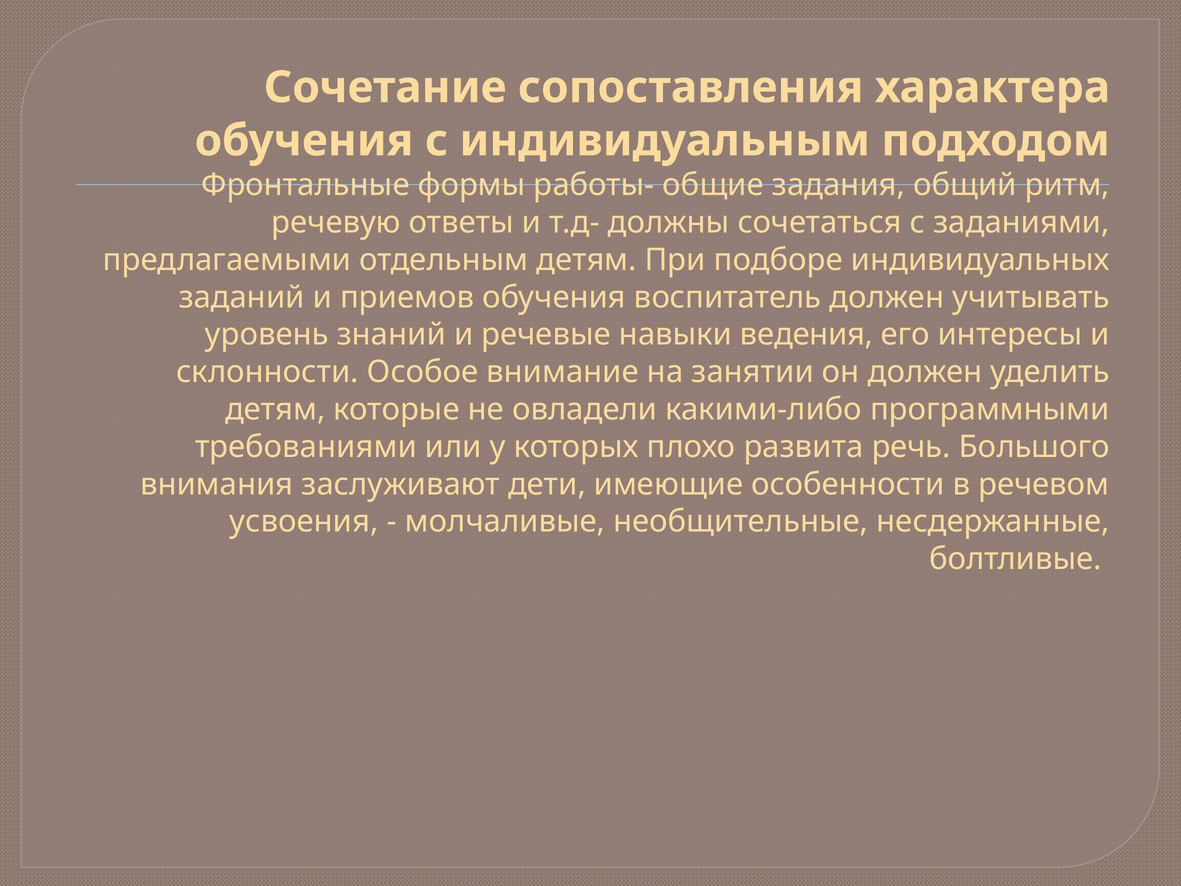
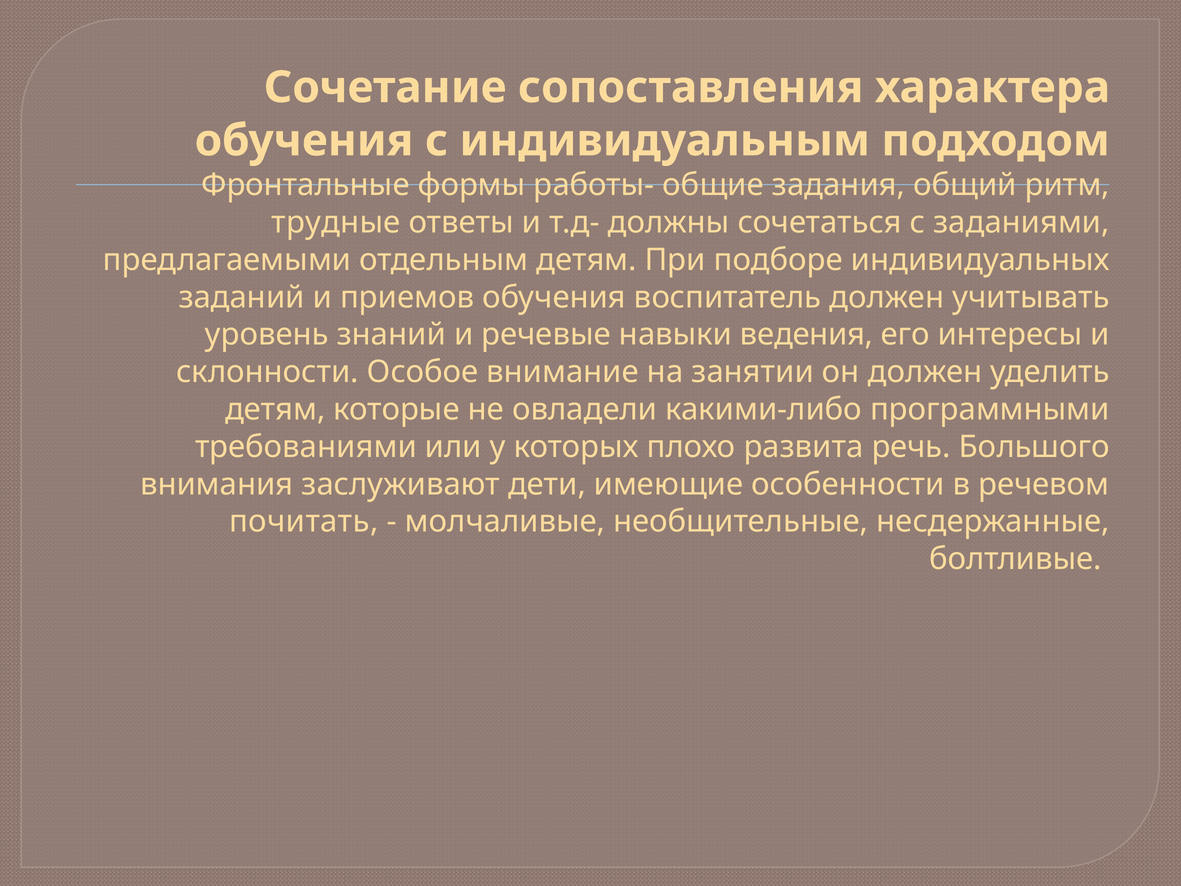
речевую: речевую -> трудные (336, 222)
усвоения: усвоения -> почитать (304, 521)
